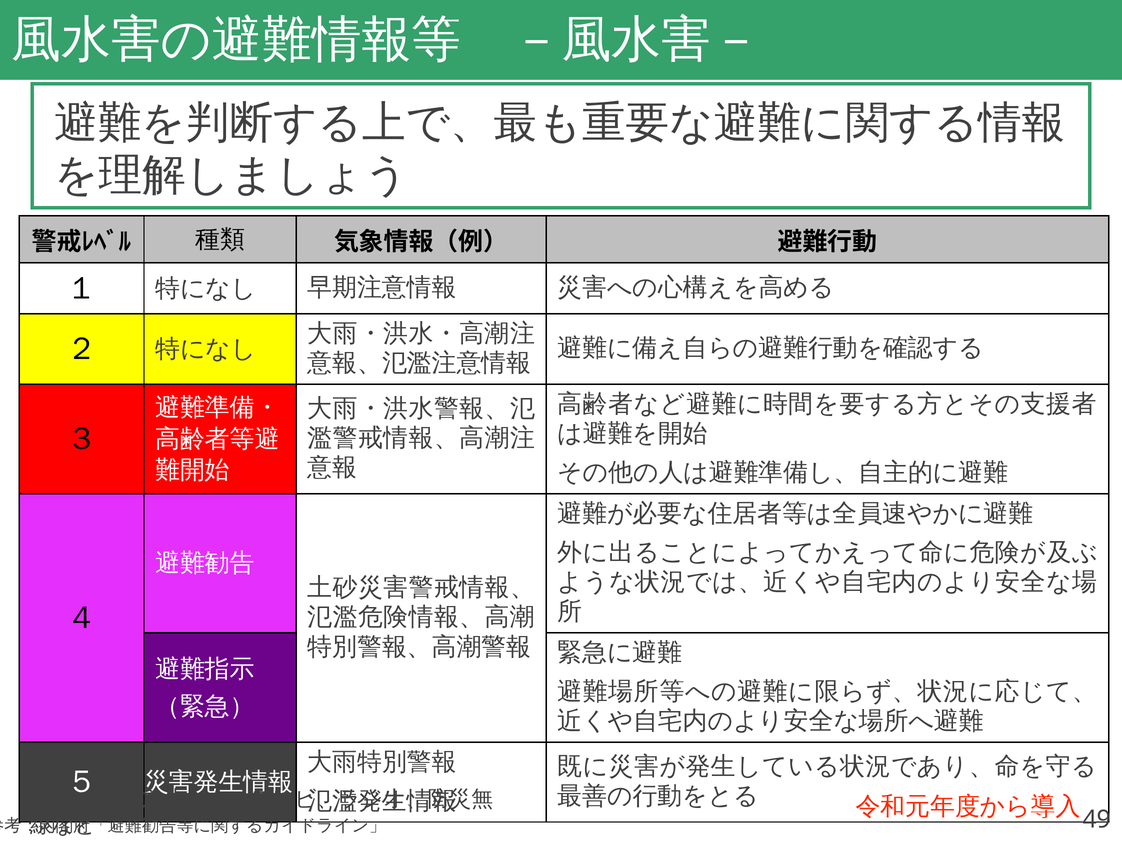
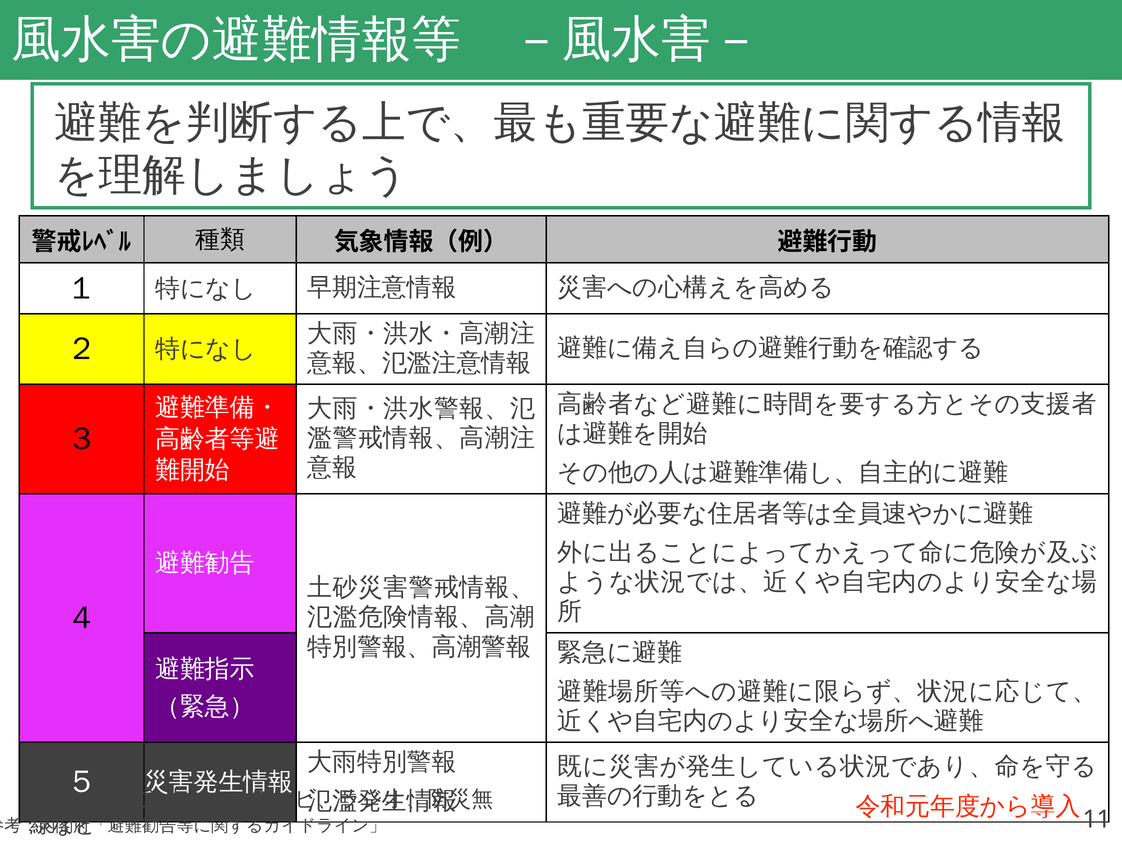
49: 49 -> 11 (1097, 819)
